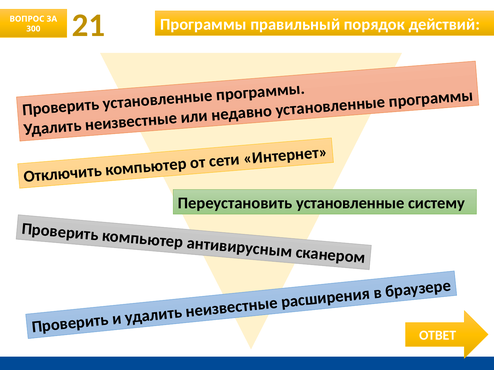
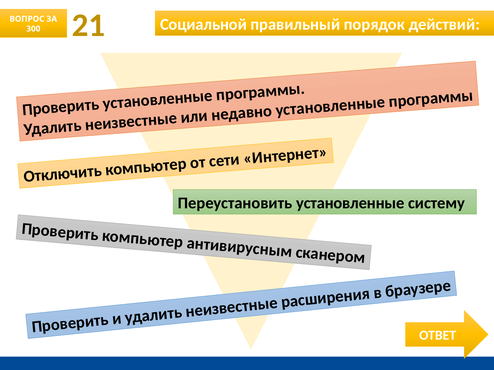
Программы: Программы -> Социальной (203, 24)
